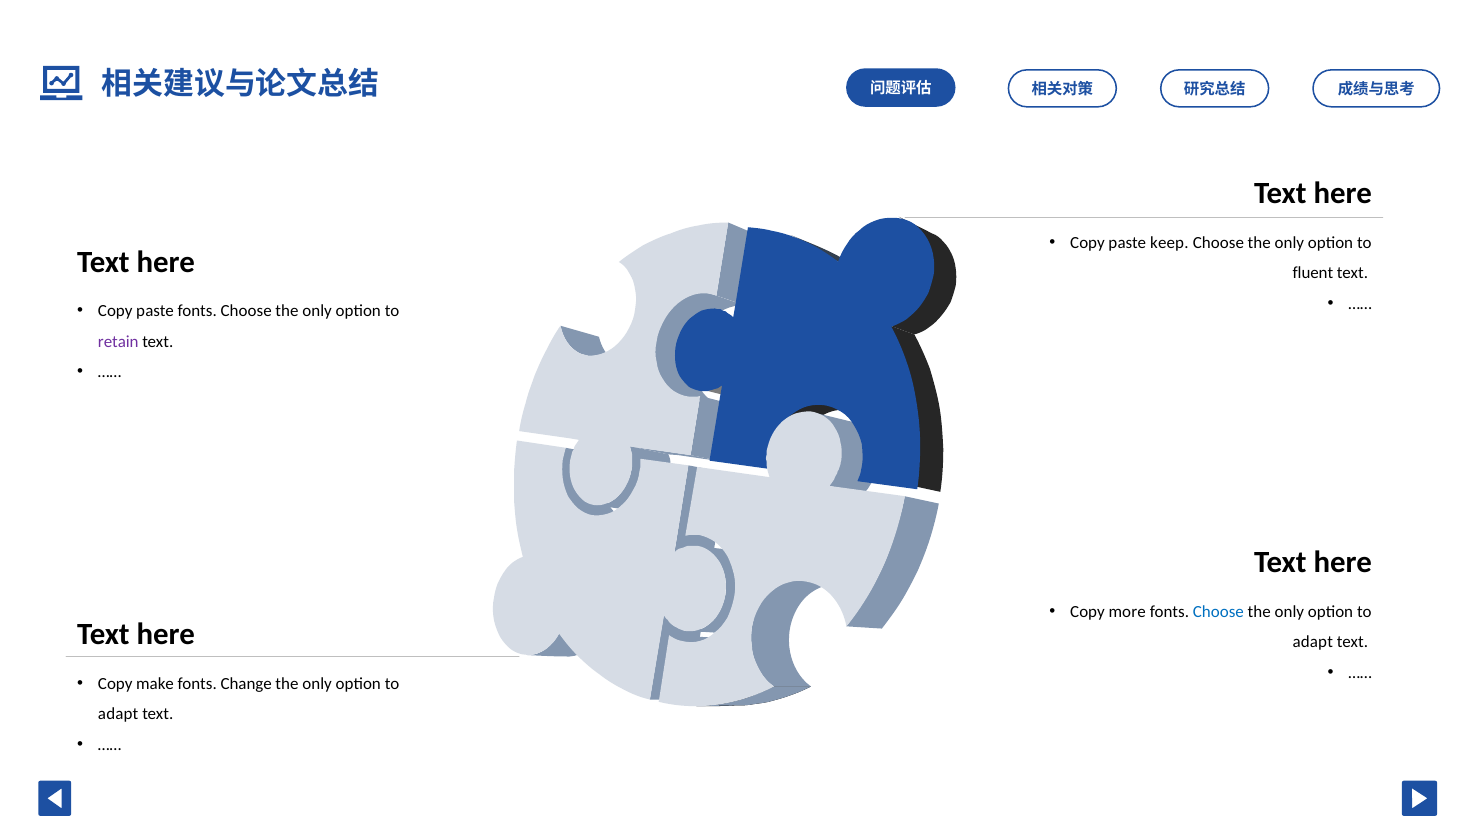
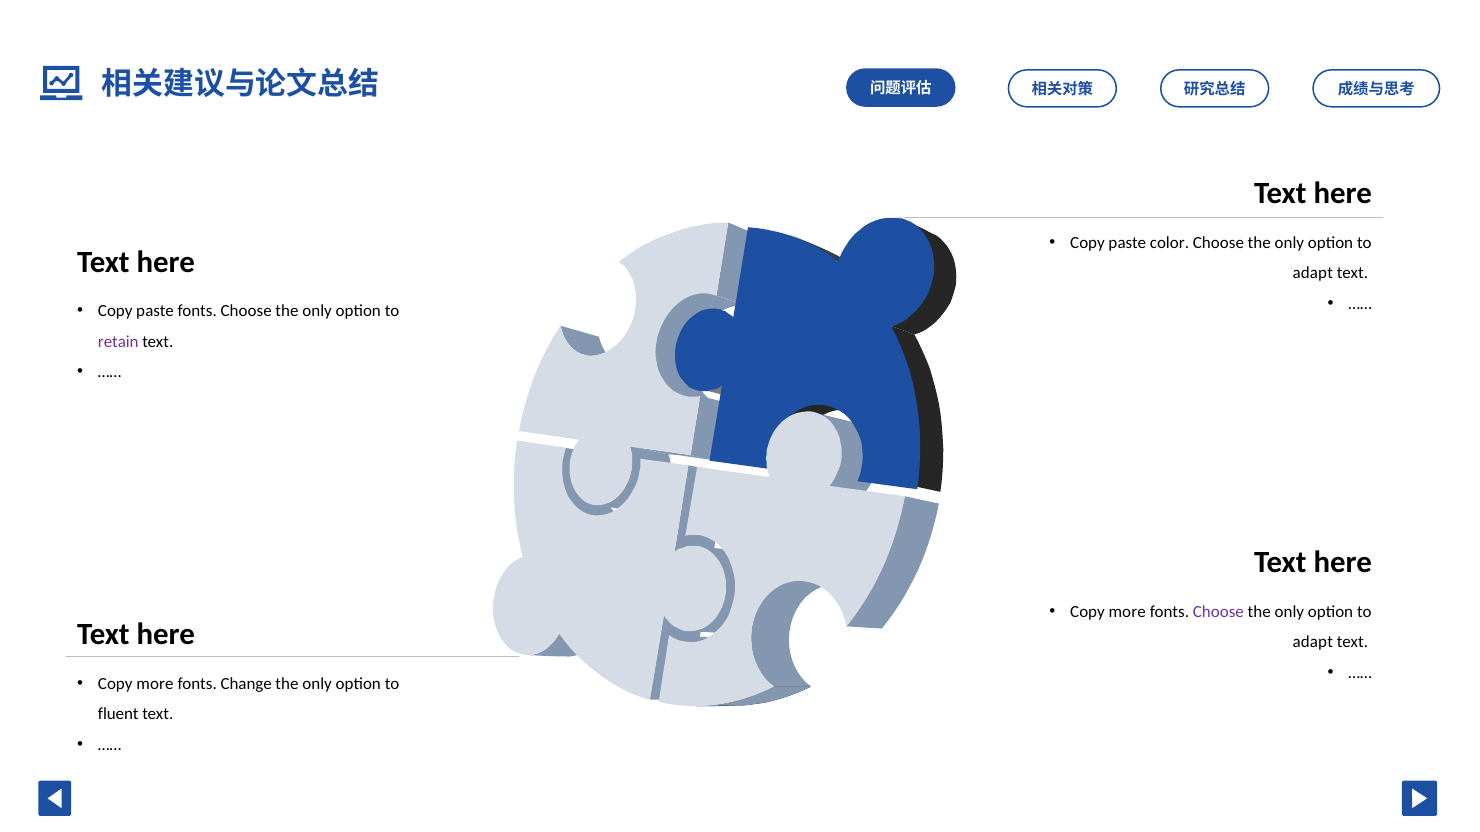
keep: keep -> color (1169, 243)
fluent: fluent -> adapt (1313, 273)
Choose colour: blue -> purple (1218, 612)
make: make -> more (155, 684)
adapt: adapt -> fluent (118, 715)
